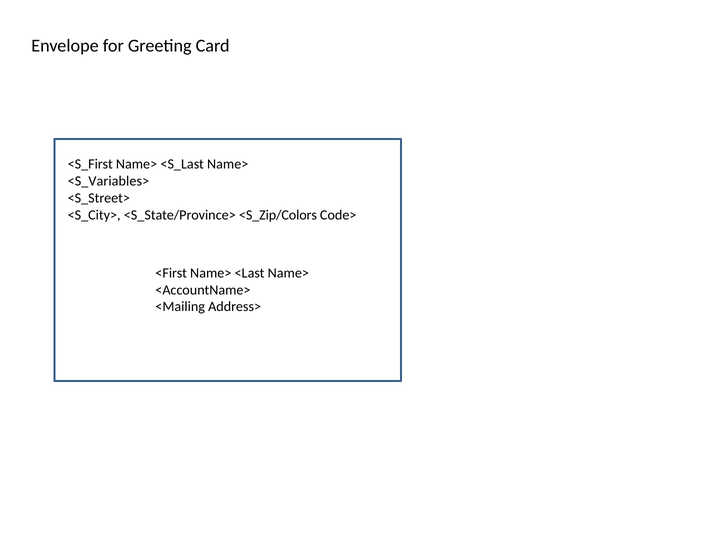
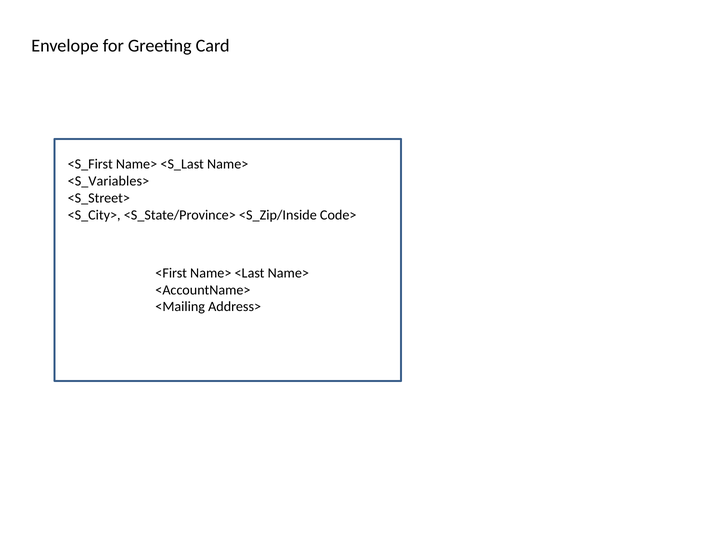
<S_Zip/Colors: <S_Zip/Colors -> <S_Zip/Inside (278, 215)
